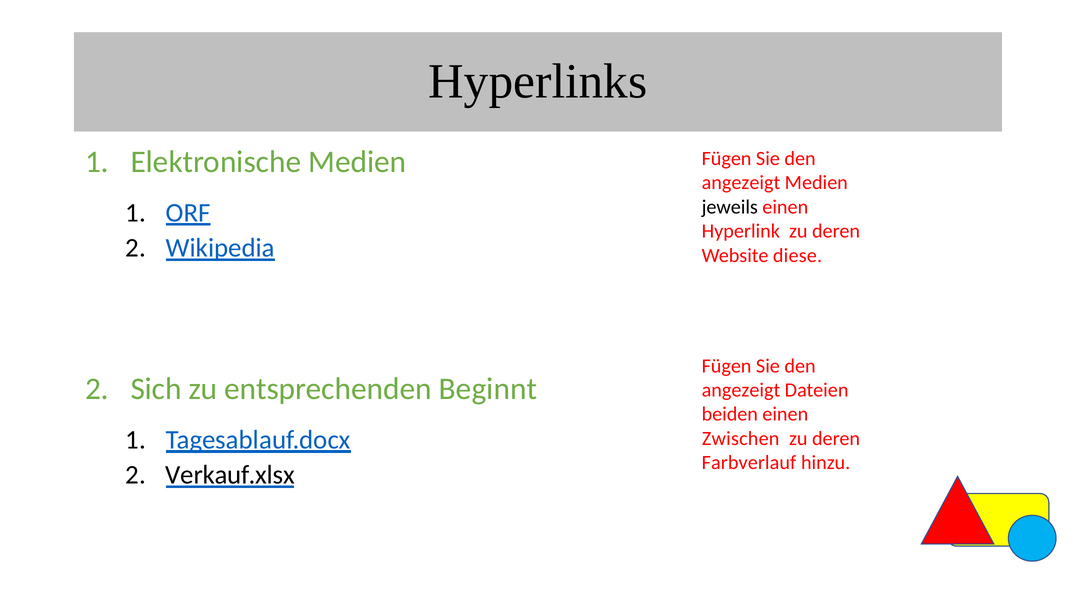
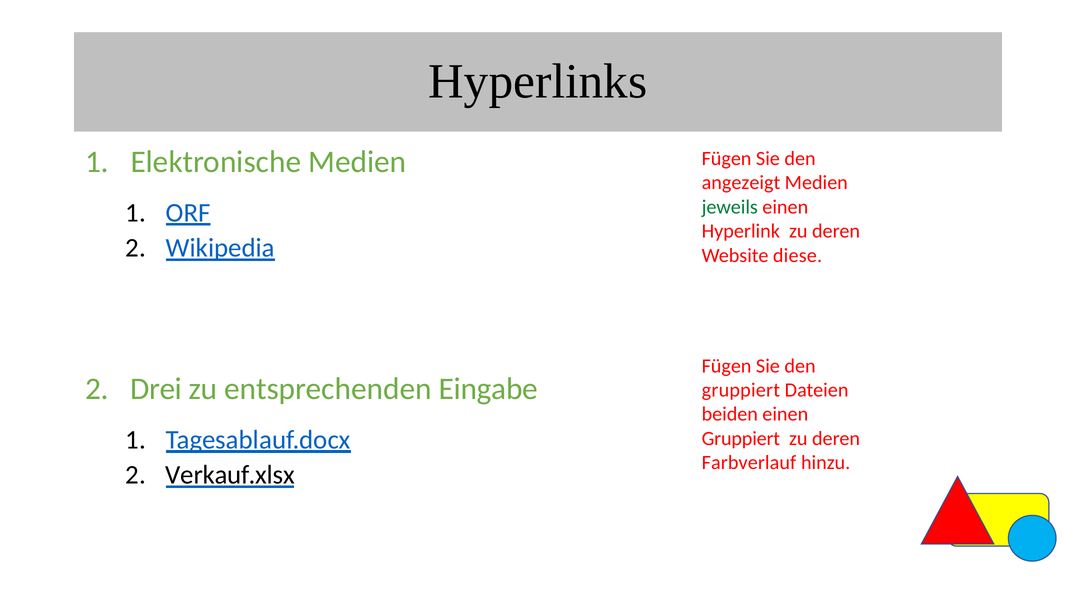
jeweils colour: black -> green (730, 207)
Sich: Sich -> Drei (156, 389)
Beginnt: Beginnt -> Eingabe (488, 389)
angezeigt: angezeigt -> gruppiert (741, 390)
Zwischen: Zwischen -> Gruppiert (741, 439)
